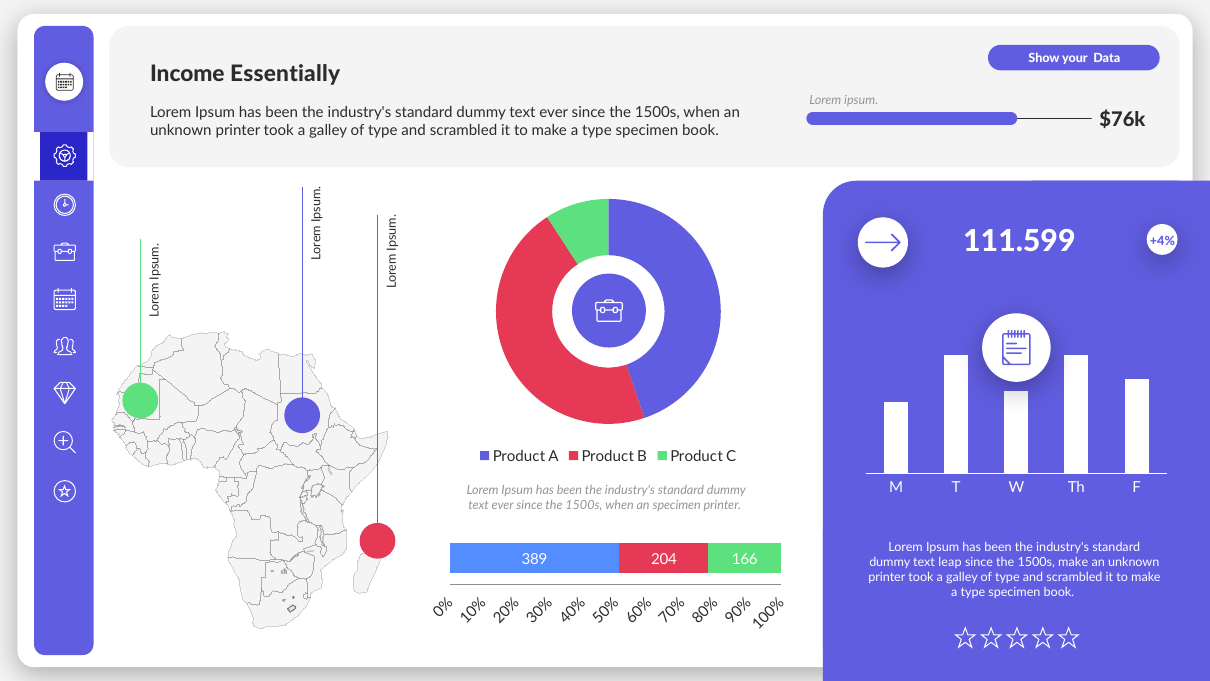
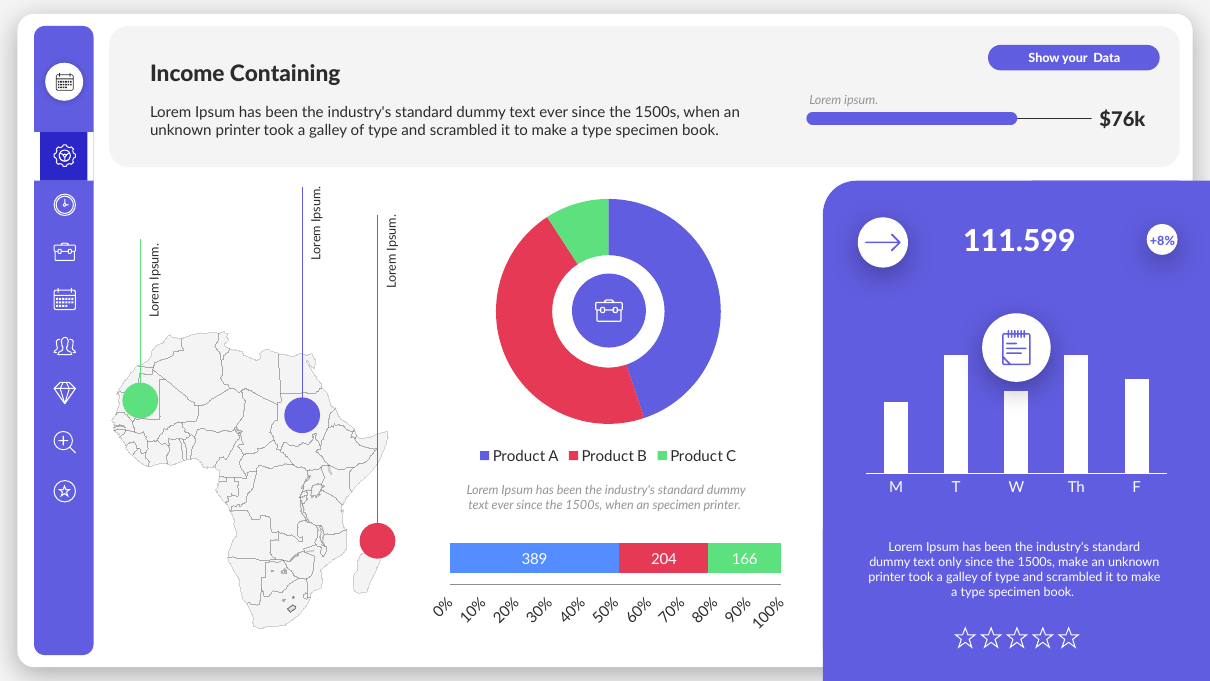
Essentially: Essentially -> Containing (285, 74)
+4%: +4% -> +8% (1162, 242)
leap: leap -> only (950, 562)
